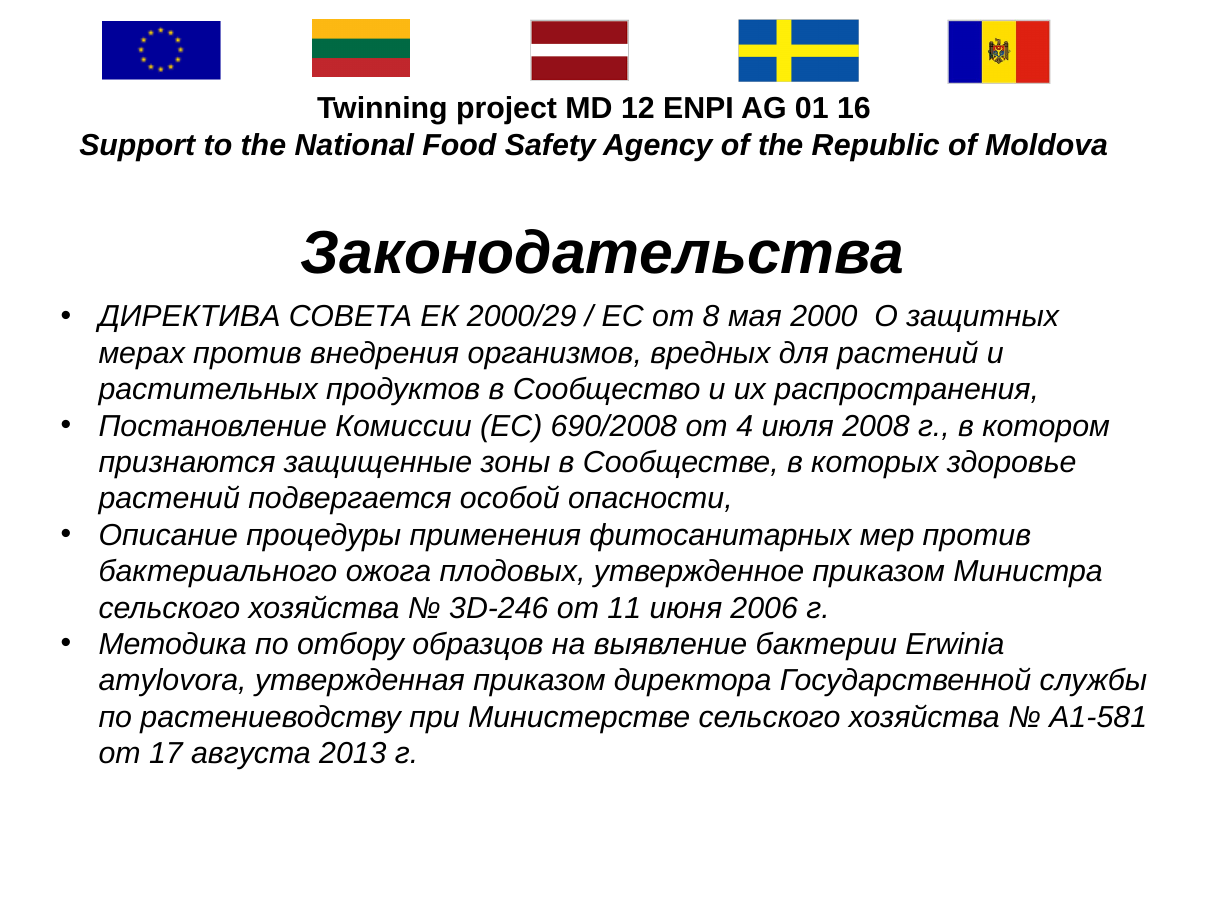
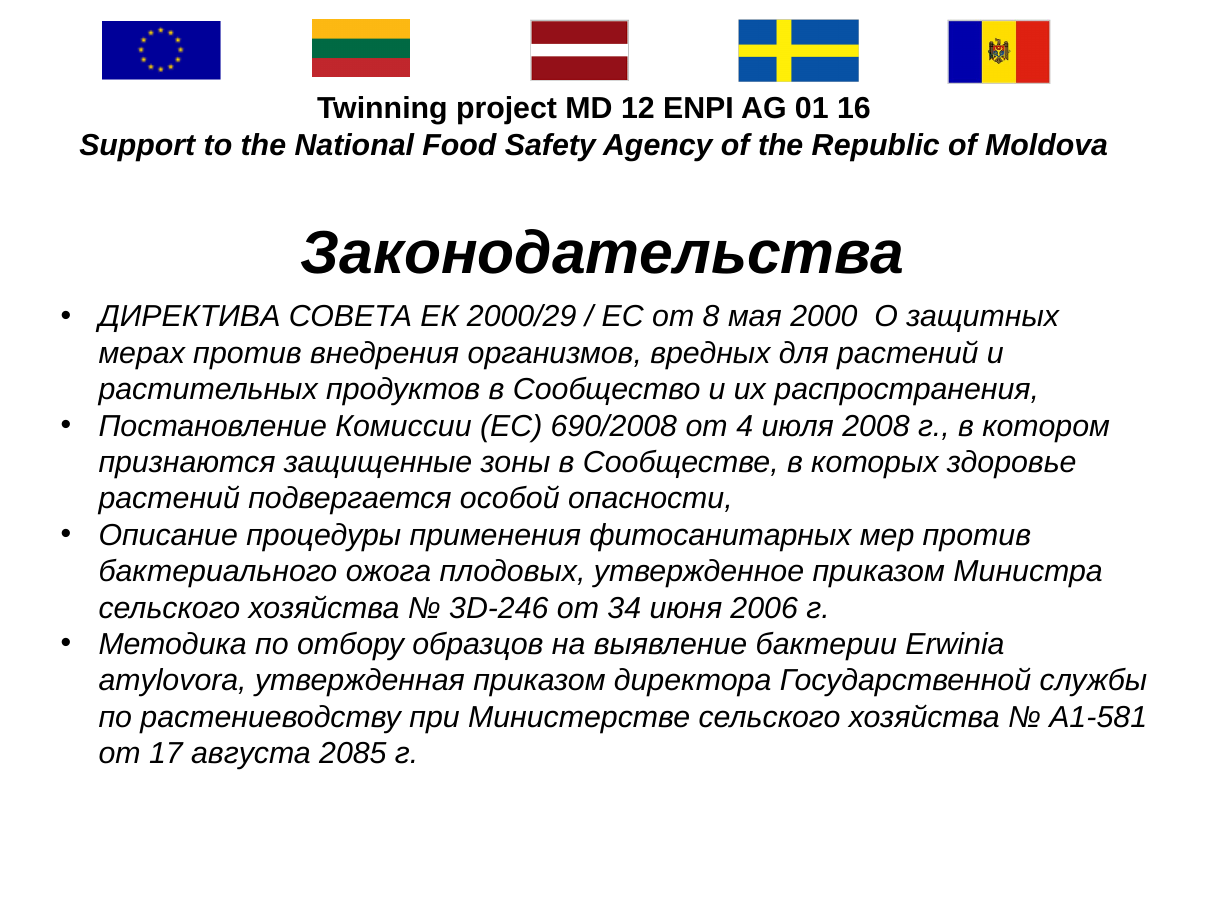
11: 11 -> 34 (624, 608)
2013: 2013 -> 2085 (353, 753)
